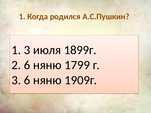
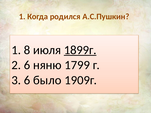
1 3: 3 -> 8 (27, 50)
1899г underline: none -> present (80, 50)
няню: няню -> было (47, 80)
